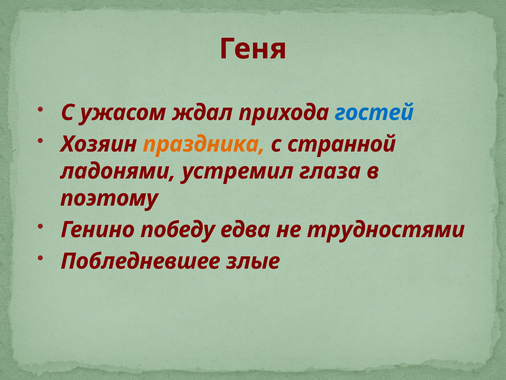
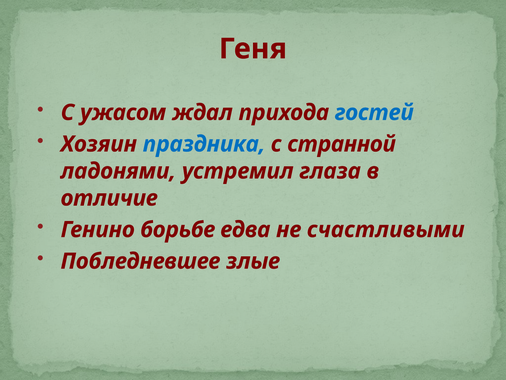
праздника colour: orange -> blue (204, 144)
поэтому: поэтому -> отличие (109, 198)
победу: победу -> борьбе (178, 229)
трудностями: трудностями -> счастливыми (386, 229)
